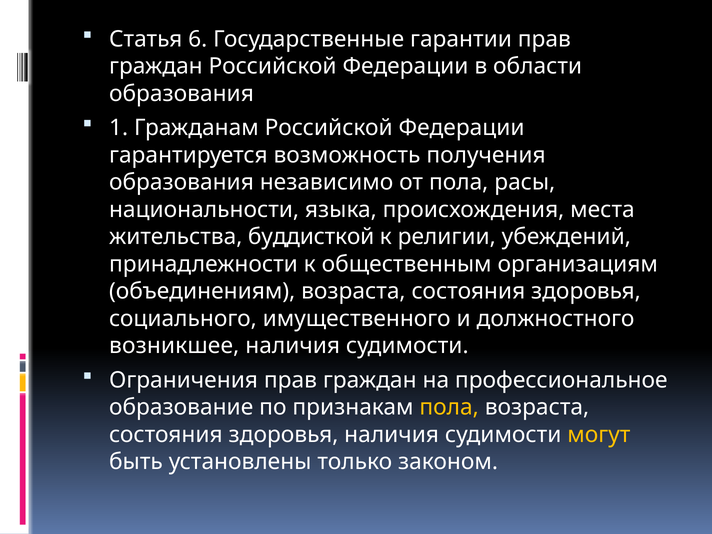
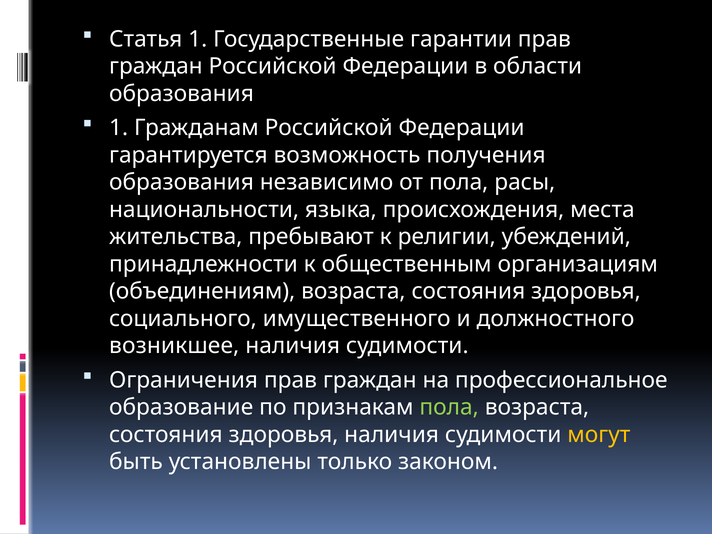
Статья 6: 6 -> 1 (198, 39)
буддисткой: буддисткой -> пребывают (311, 237)
пола colour: yellow -> light green (449, 407)
